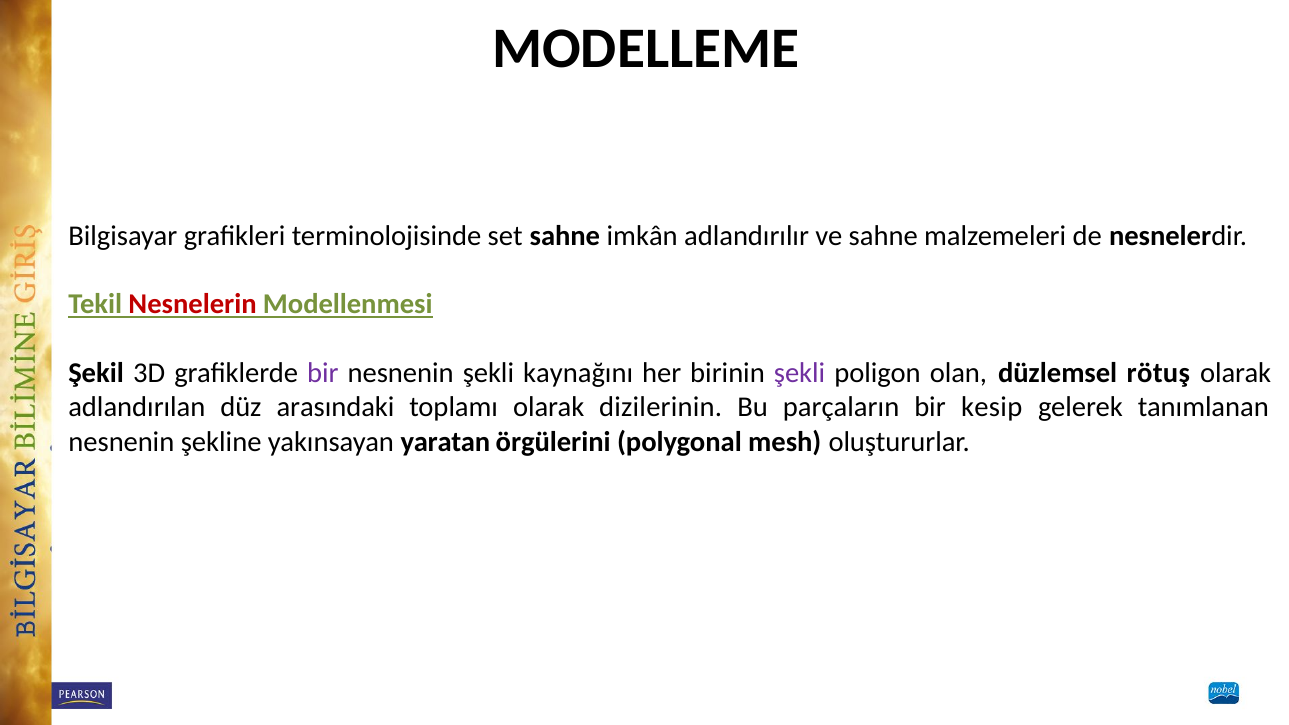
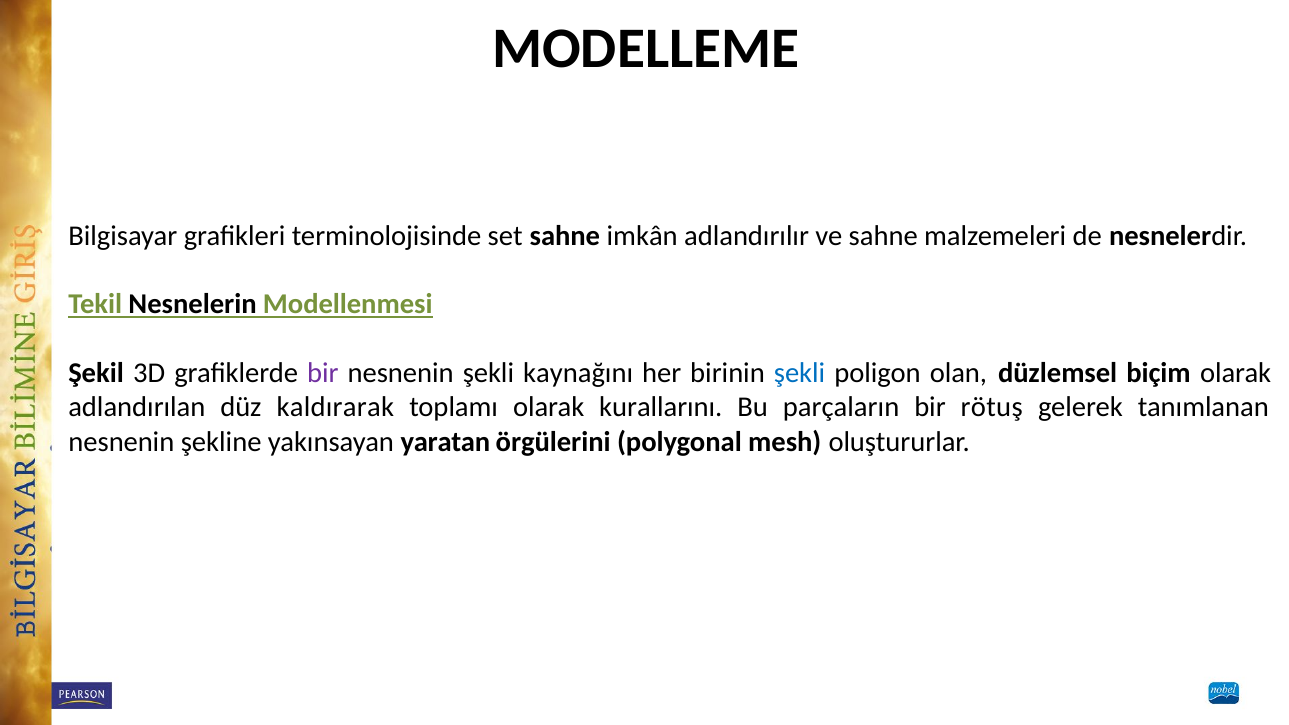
Nesnelerin colour: red -> black (193, 304)
şekli colour: purple -> blue (800, 373)
rötuş: rötuş -> biçim (1159, 373)
arasındaki: arasındaki -> kaldırarak (335, 408)
dizilerinin: dizilerinin -> kurallarını (661, 408)
kesip: kesip -> rötuş (992, 408)
